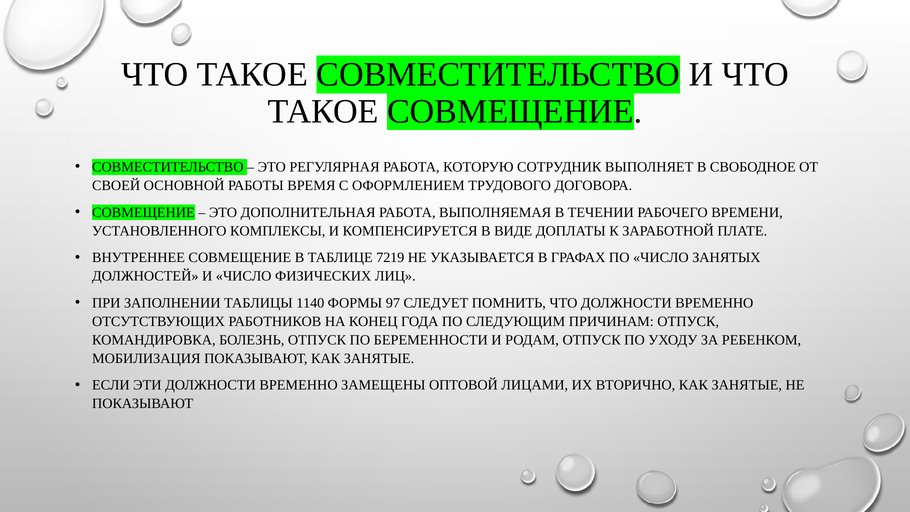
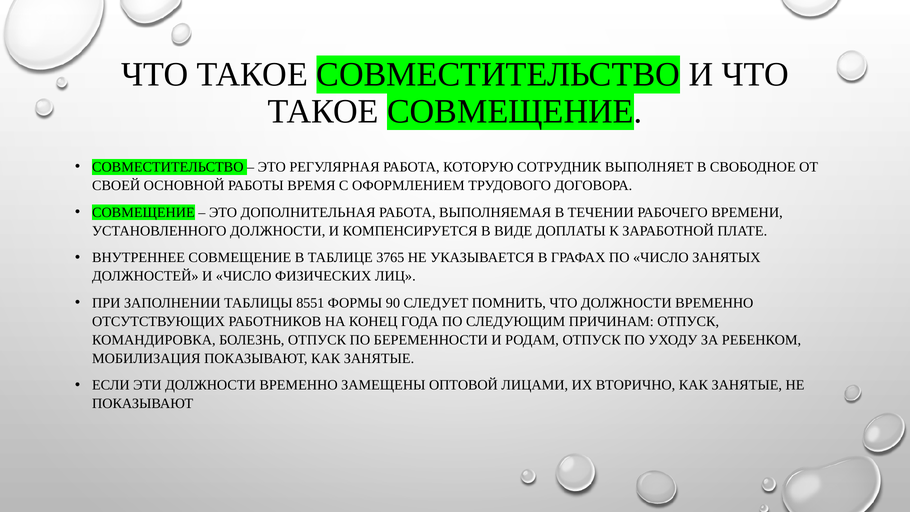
УСТАНОВЛЕННОГО КОМПЛЕКСЫ: КОМПЛЕКСЫ -> ДОЛЖНОСТИ (278, 231)
7219: 7219 -> 3765 (390, 258)
1140: 1140 -> 8551 (310, 303)
97: 97 -> 90 (393, 303)
